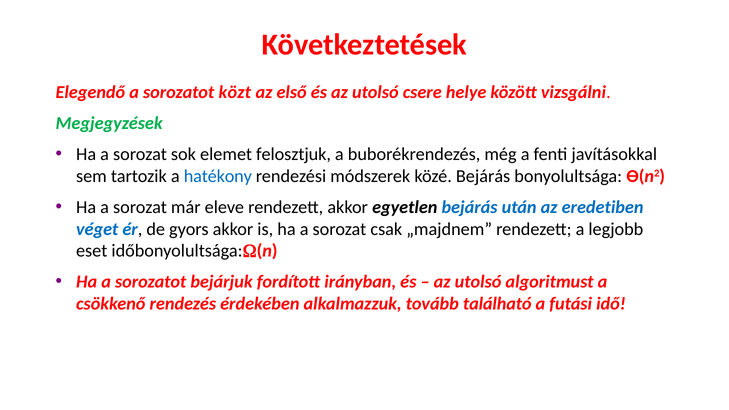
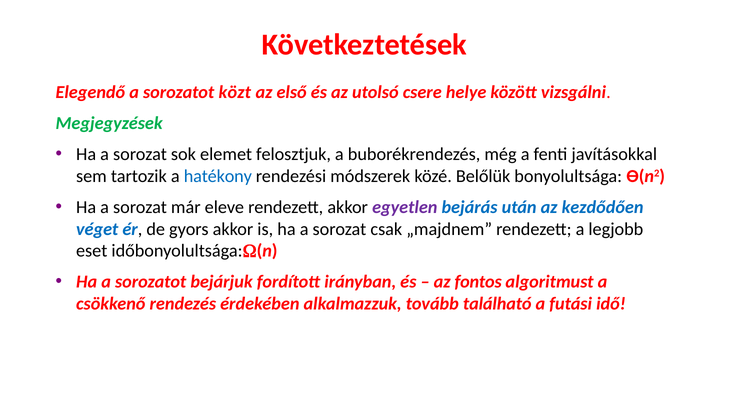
közé Bejárás: Bejárás -> Belőlük (483, 176)
egyetlen colour: black -> purple (405, 207)
eredetiben: eredetiben -> kezdődően (603, 207)
utolsó: utolsó -> fontos (478, 282)
